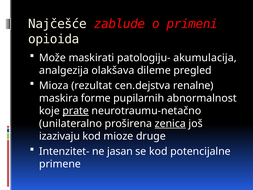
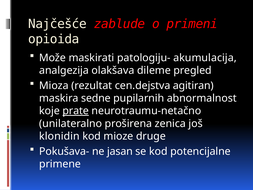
renalne: renalne -> agitiran (193, 85)
forme: forme -> sedne (96, 98)
zenica underline: present -> none (170, 123)
izazivaju: izazivaju -> klonidin (59, 136)
Intenzitet-: Intenzitet- -> Pokušava- (64, 151)
